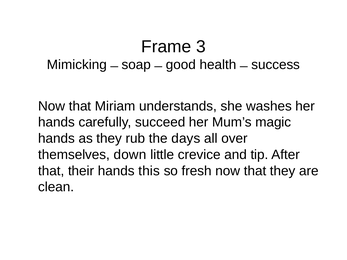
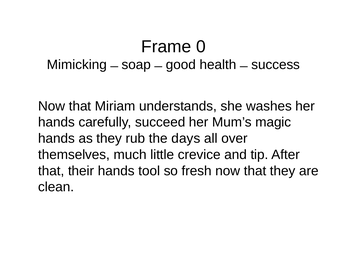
3: 3 -> 0 (201, 47)
down: down -> much (130, 155)
this: this -> tool (149, 171)
